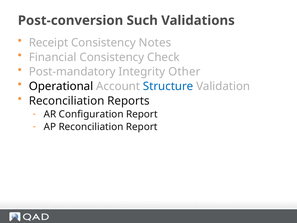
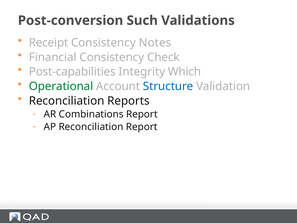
Post-mandatory: Post-mandatory -> Post-capabilities (72, 72)
Other: Other -> Which (185, 72)
Operational colour: black -> green (61, 86)
Configuration: Configuration -> Combinations (91, 114)
